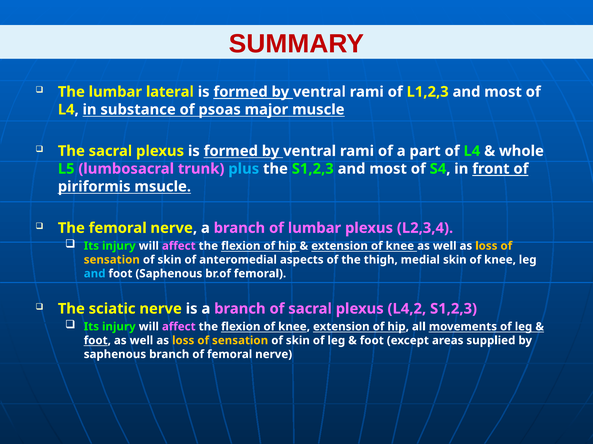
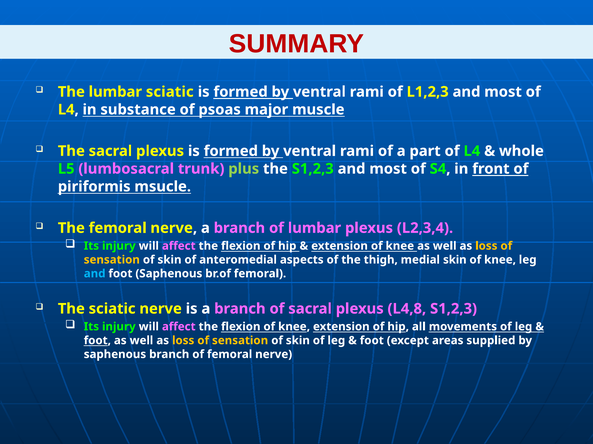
lumbar lateral: lateral -> sciatic (170, 92)
plus colour: light blue -> light green (244, 169)
L4,2: L4,2 -> L4,8 (407, 309)
